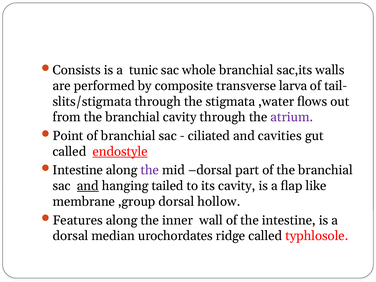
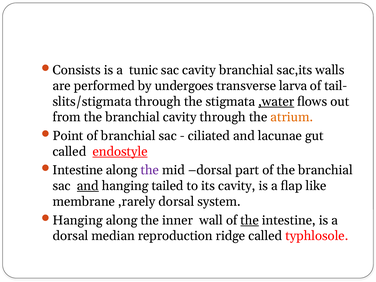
sac whole: whole -> cavity (199, 70)
composite: composite -> undergoes (184, 86)
,water underline: none -> present (276, 101)
atrium colour: purple -> orange (292, 117)
cavities: cavities -> lacunae (280, 136)
,group: ,group -> ,rarely (137, 201)
hollow: hollow -> system (219, 201)
Features: Features -> Hanging (78, 220)
the underline: none -> present (250, 220)
urochordates: urochordates -> reproduction (175, 236)
